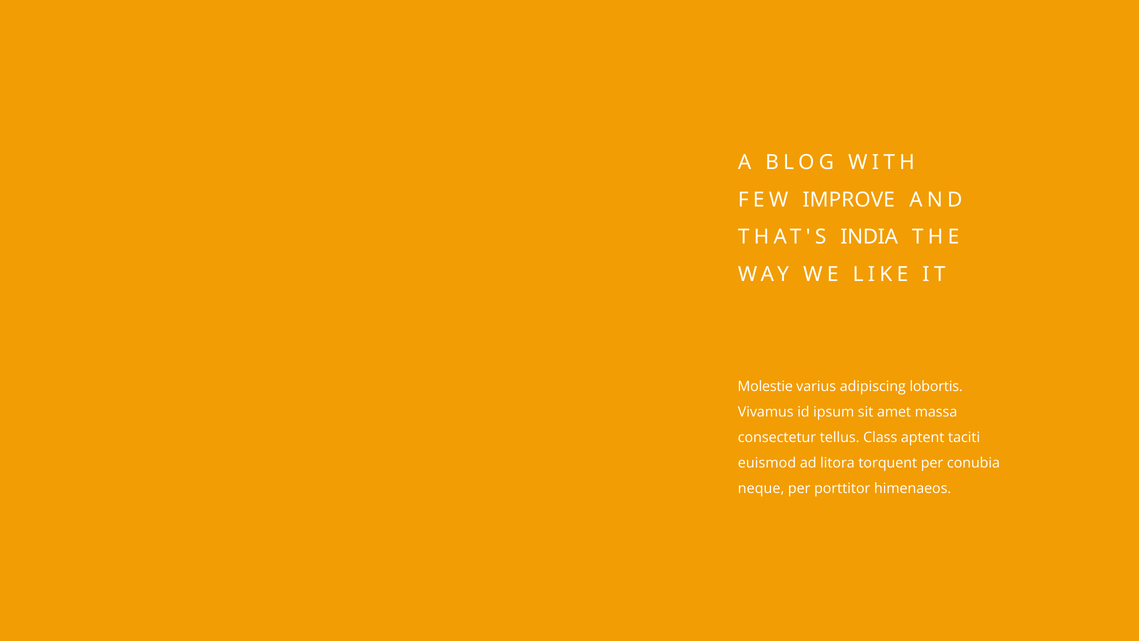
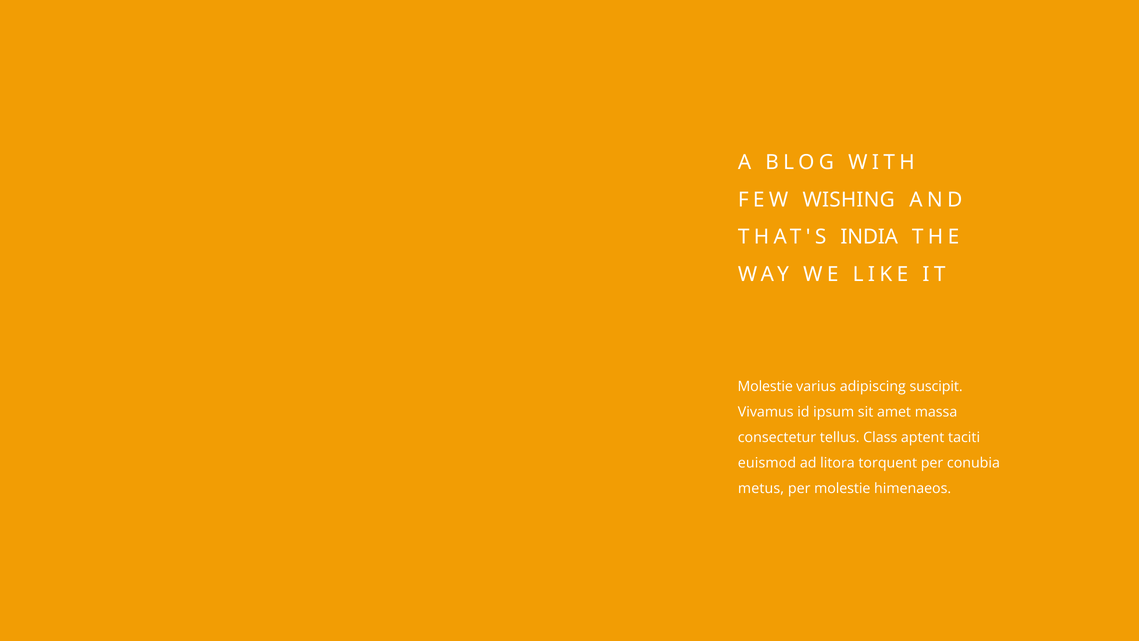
IMPROVE: IMPROVE -> WISHING (849, 200)
lobortis: lobortis -> suscipit (936, 386)
neque: neque -> metus (761, 489)
per porttitor: porttitor -> molestie (842, 489)
